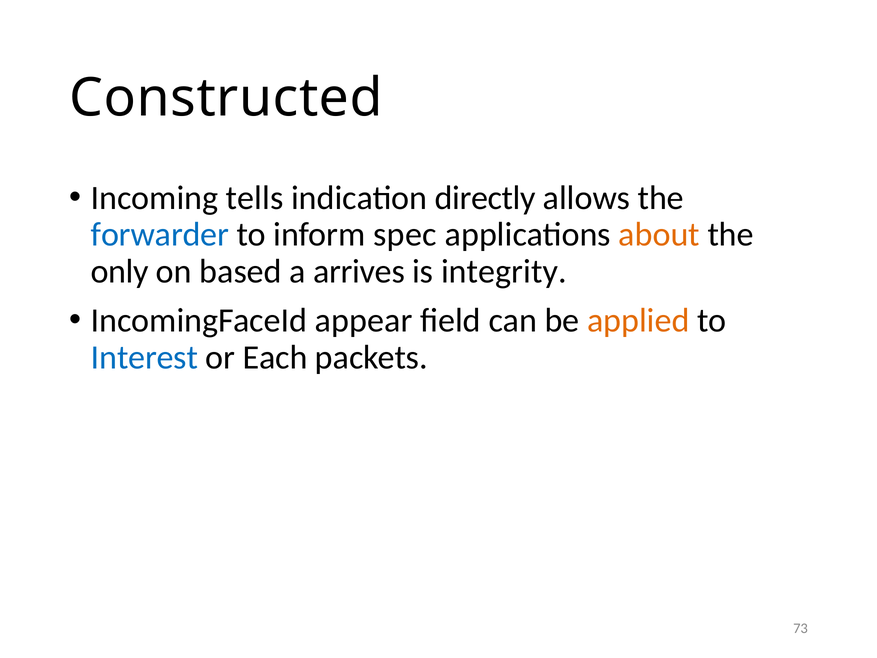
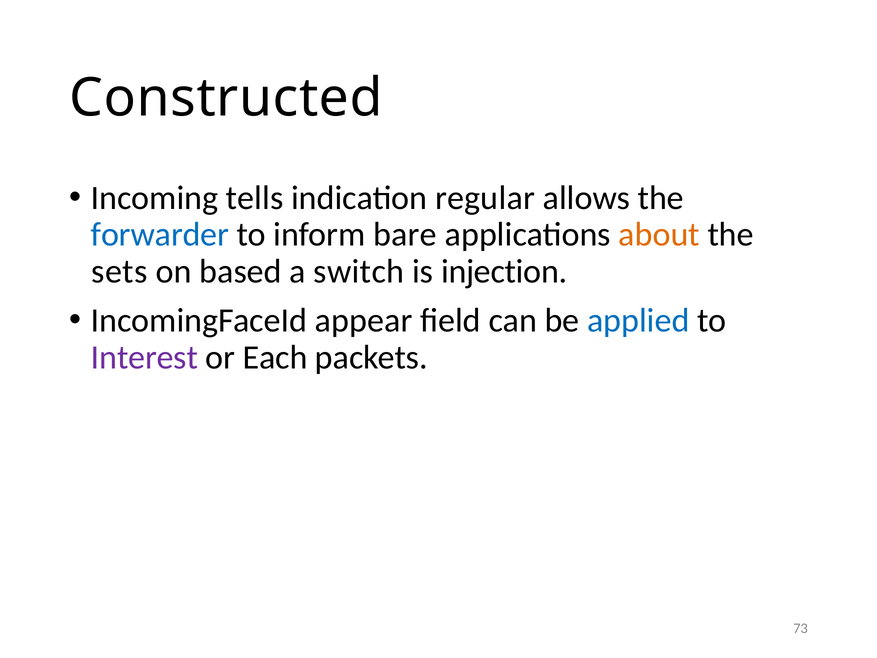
directly: directly -> regular (485, 198)
spec: spec -> bare (405, 235)
only: only -> sets (119, 271)
arrives: arrives -> switch (359, 271)
integrity: integrity -> injection (504, 271)
applied colour: orange -> blue (638, 320)
Interest colour: blue -> purple (144, 357)
